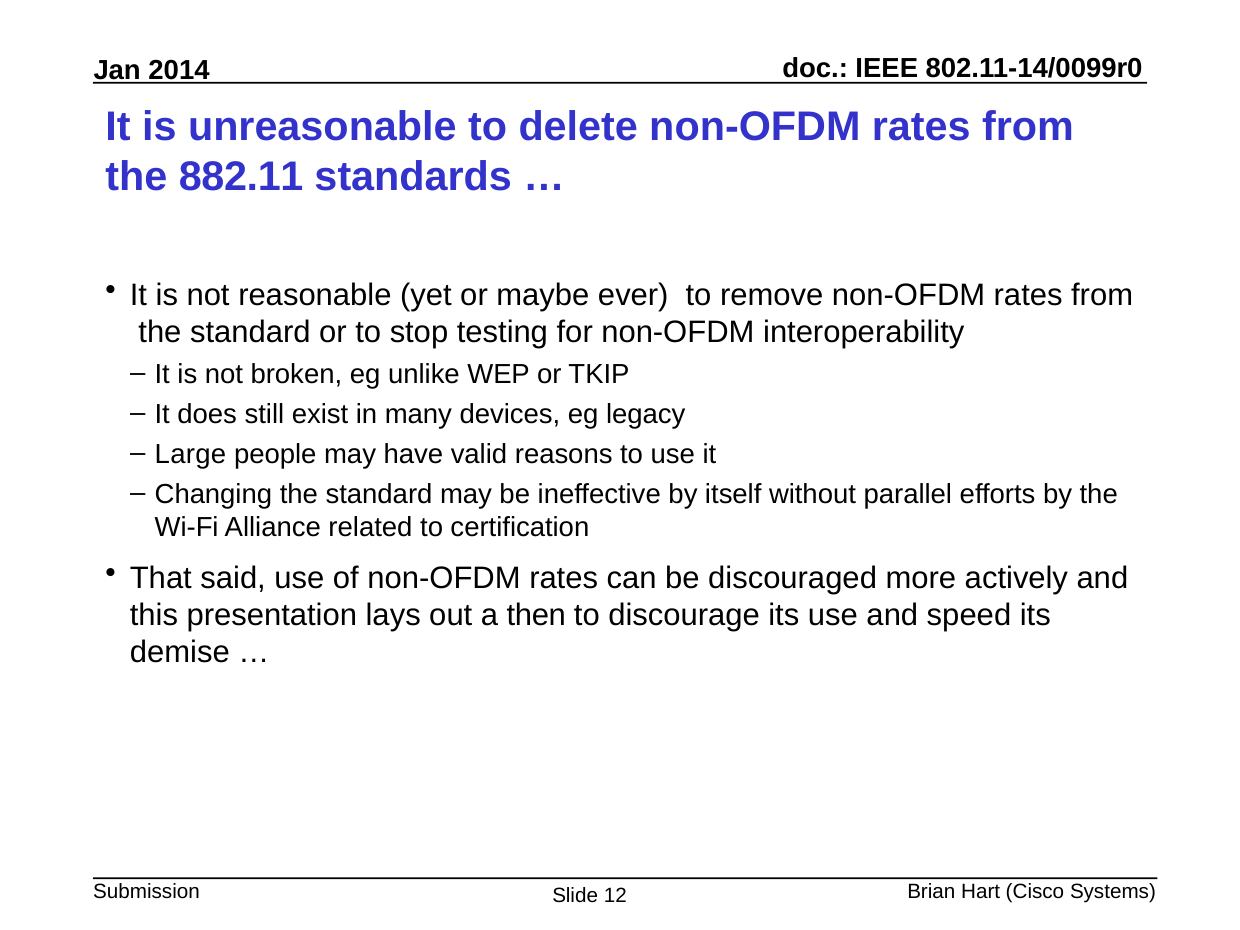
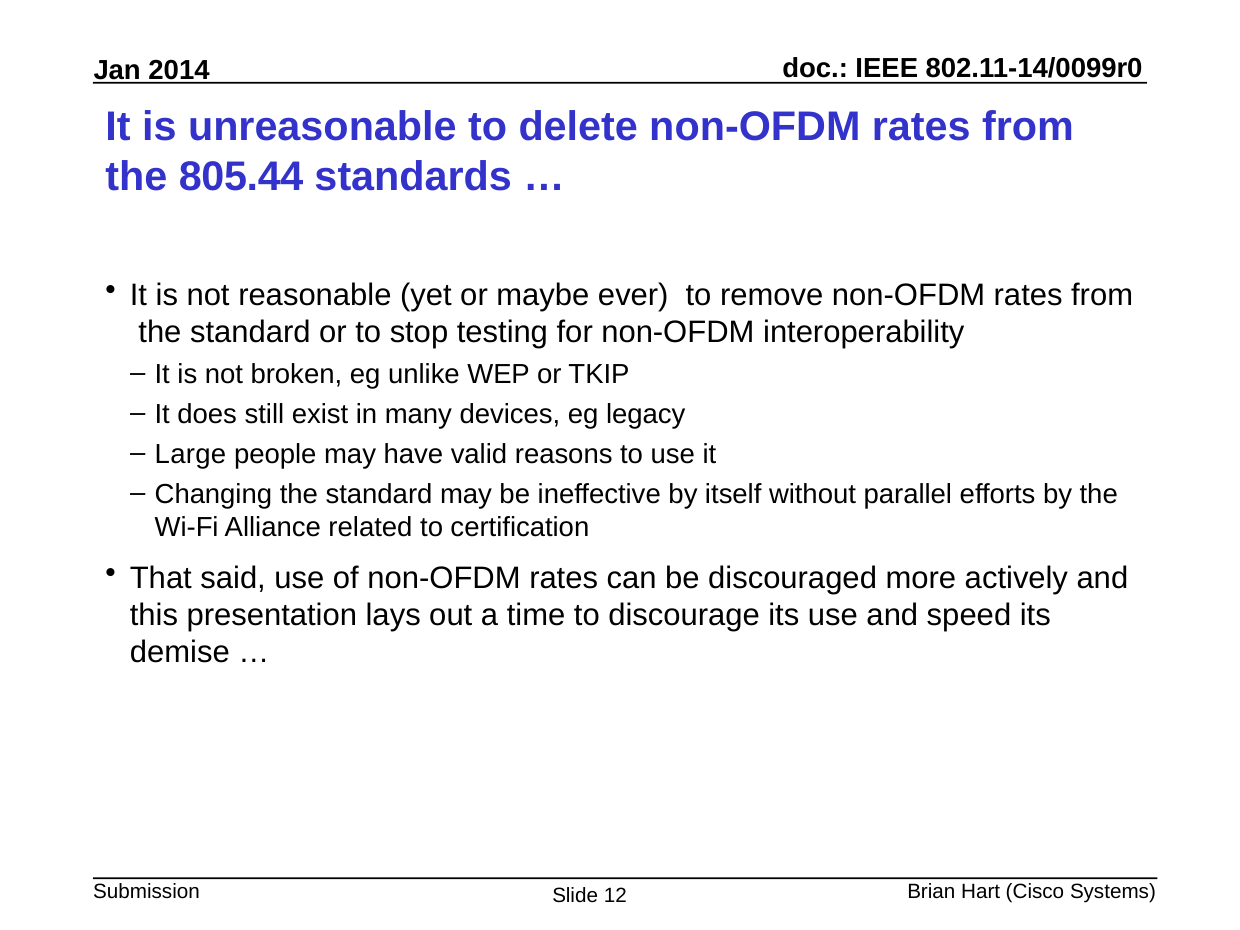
882.11: 882.11 -> 805.44 (241, 177)
then: then -> time (536, 615)
